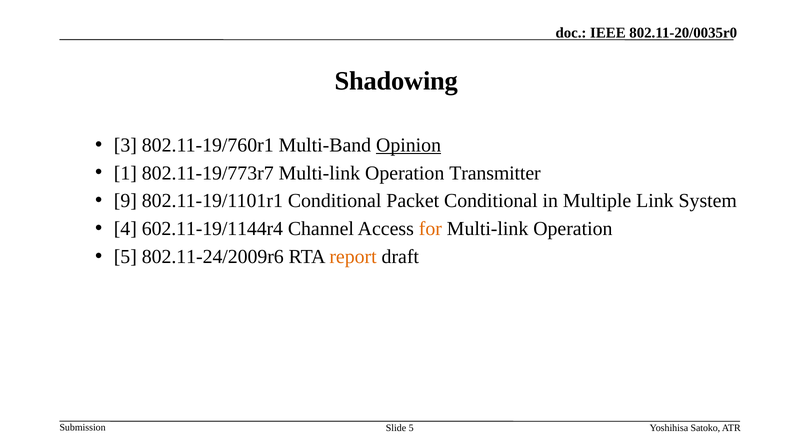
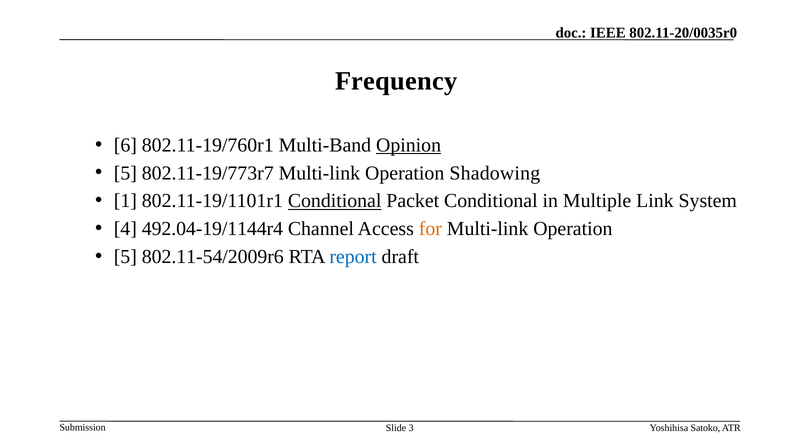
Shadowing: Shadowing -> Frequency (396, 81)
3: 3 -> 6 (125, 145)
1: 1 -> 5 (125, 173)
Transmitter: Transmitter -> Shadowing (495, 173)
9: 9 -> 1 (125, 201)
Conditional underline: none -> present (335, 201)
602.11-19/1144r4: 602.11-19/1144r4 -> 492.04-19/1144r4 (212, 229)
802.11-24/2009r6: 802.11-24/2009r6 -> 802.11-54/2009r6 (213, 257)
report colour: orange -> blue (353, 257)
Slide 5: 5 -> 3 (411, 428)
